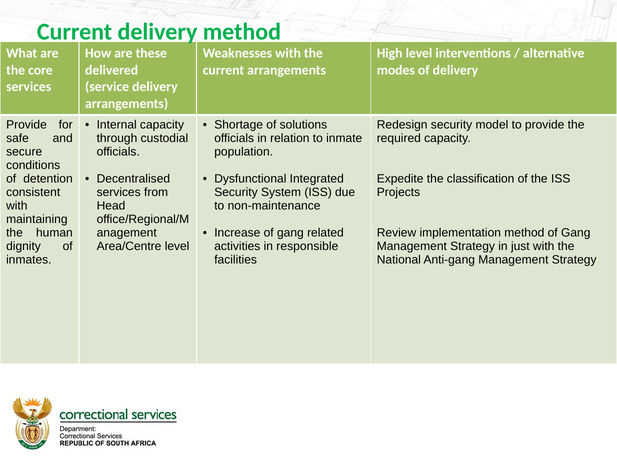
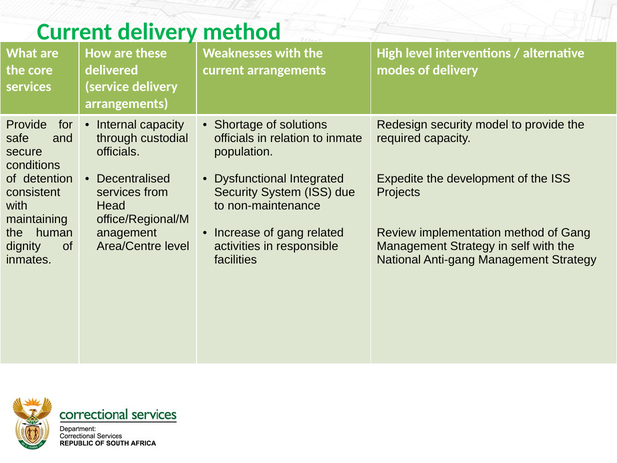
classification: classification -> development (481, 179)
just: just -> self (520, 246)
